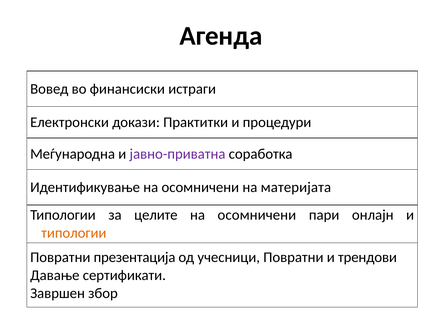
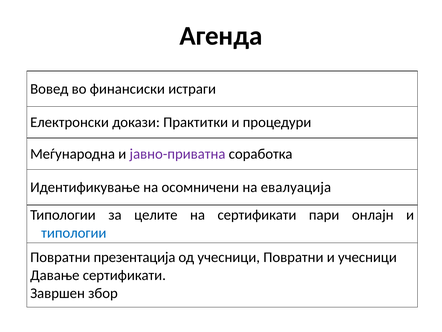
материјата: материјата -> евалуација (296, 187)
осомничени: осомничени -> сертификати (257, 215)
типологии colour: orange -> blue (74, 233)
и трендови: трендови -> учесници (367, 257)
